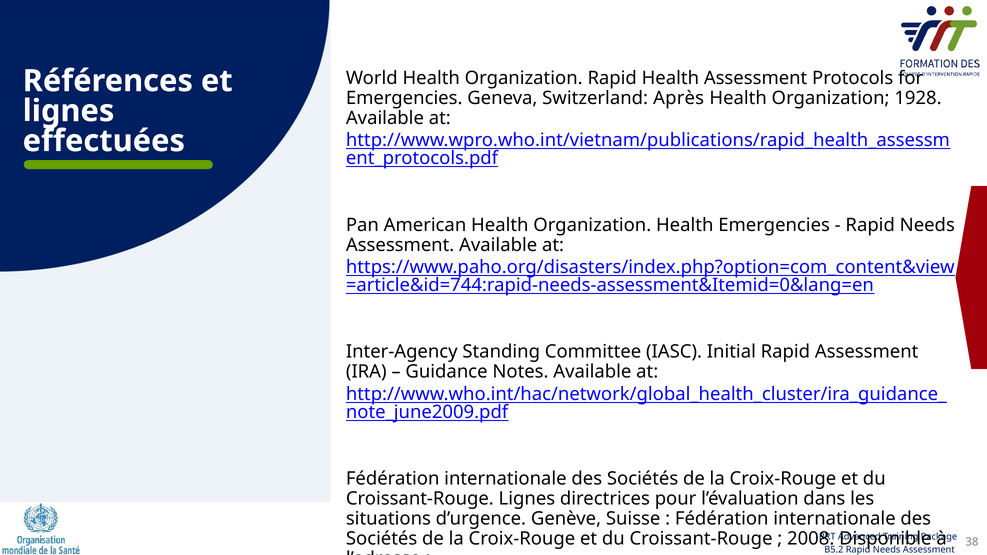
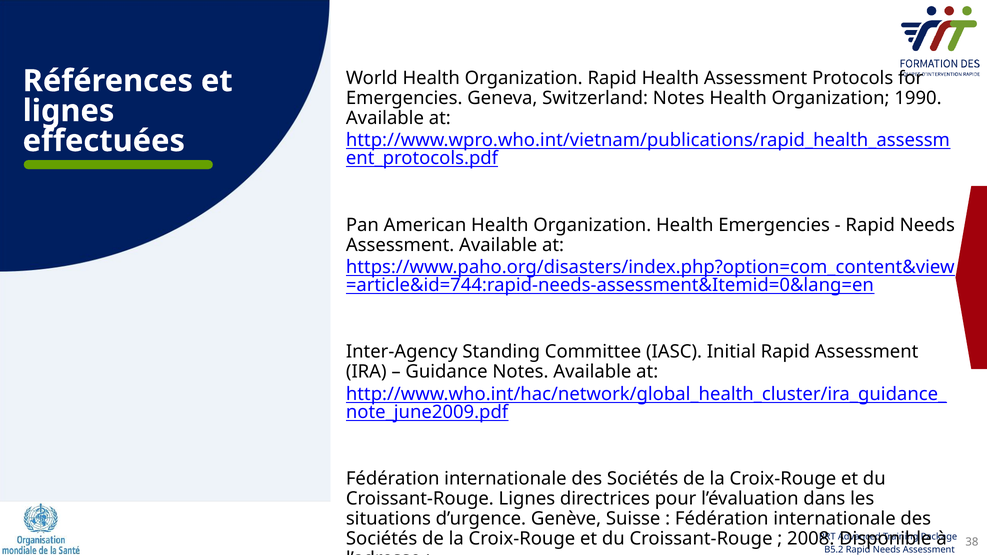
Switzerland Après: Après -> Notes (679, 98)
1928: 1928 -> 1990 (918, 98)
